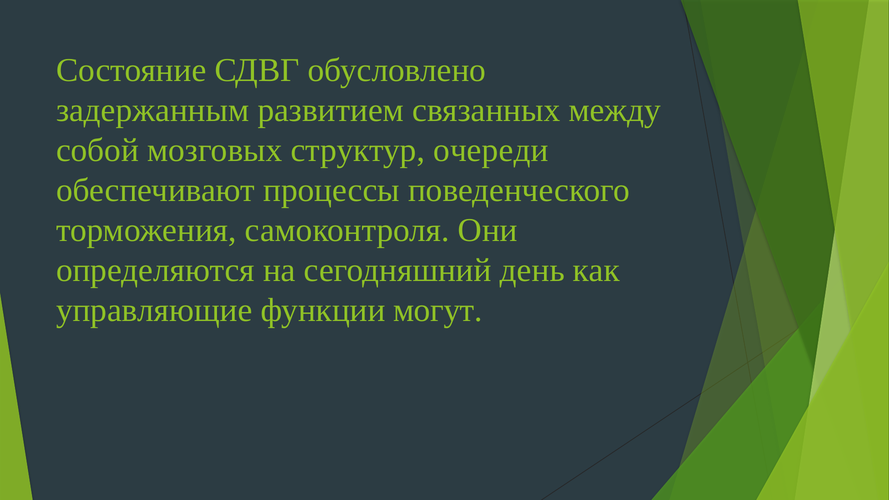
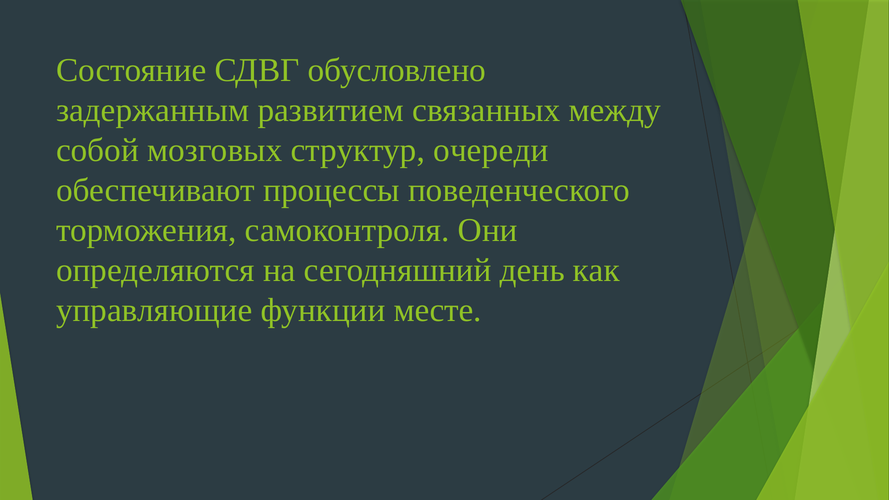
могут: могут -> месте (438, 310)
